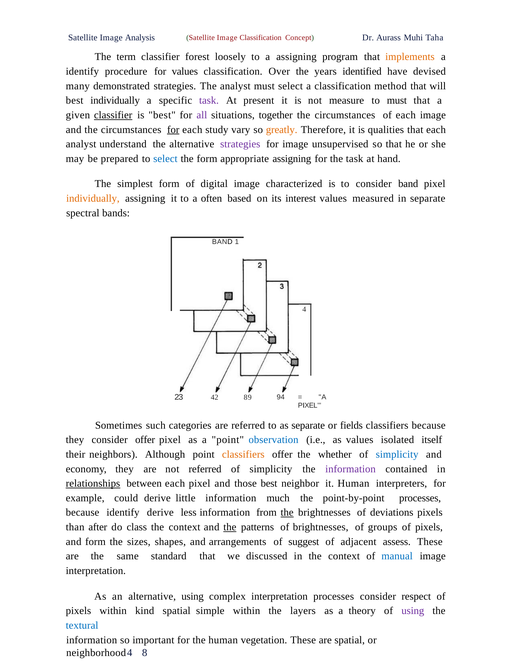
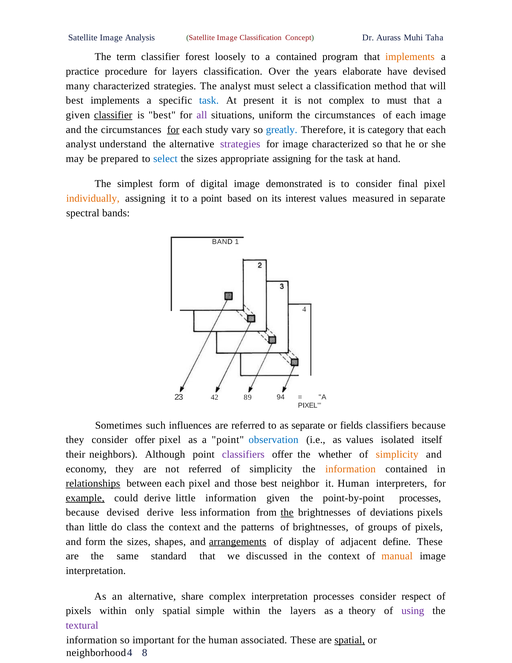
a assigning: assigning -> contained (296, 57)
identify: identify -> practice (82, 71)
for values: values -> layers (185, 71)
identified: identified -> elaborate (362, 71)
many demonstrated: demonstrated -> characterized (122, 86)
best individually: individually -> implements (115, 100)
task colour: purple -> blue (209, 100)
not measure: measure -> complex (347, 100)
together: together -> uniform (276, 115)
greatly colour: orange -> blue (282, 129)
qualities: qualities -> category (386, 129)
image unsupervised: unsupervised -> characterized (340, 144)
form: form -> sizes (207, 159)
characterized: characterized -> demonstrated (294, 184)
consider band: band -> final (408, 184)
to a often: often -> point (211, 198)
categories: categories -> influences (190, 425)
classifiers colour: orange -> purple (243, 454)
simplicity colour: blue -> orange (397, 454)
information colour: purple -> orange (351, 469)
example underline: none -> present (85, 498)
information much: much -> given (278, 498)
because identify: identify -> devised (123, 512)
than after: after -> little (98, 527)
the underline: present -> none (230, 527)
arrangements underline: none -> present (238, 541)
suggest: suggest -> display (304, 541)
assess: assess -> define (397, 541)
manual colour: blue -> orange (397, 556)
alternative using: using -> share (192, 596)
kind: kind -> only (145, 610)
textural colour: blue -> purple (82, 625)
vegetation: vegetation -> associated (264, 640)
spatial underline: none -> present (350, 640)
